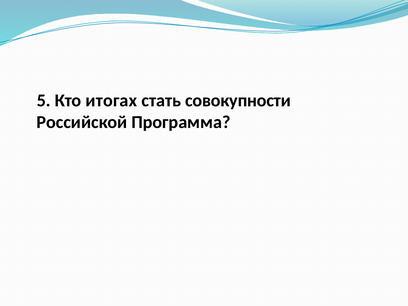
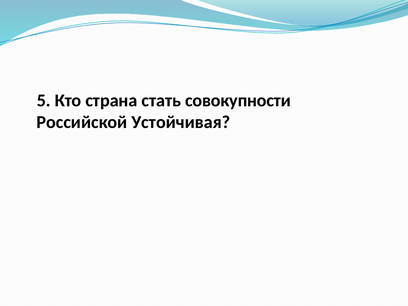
итогах: итогах -> страна (111, 101)
Программа: Программа -> Устойчивая (181, 122)
